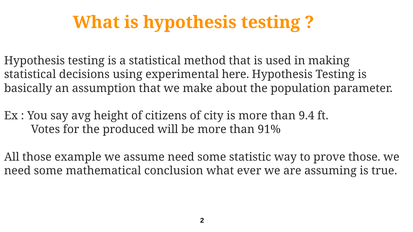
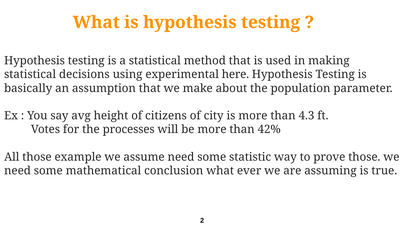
9.4: 9.4 -> 4.3 (306, 116)
produced: produced -> processes (129, 130)
91%: 91% -> 42% (269, 130)
